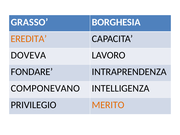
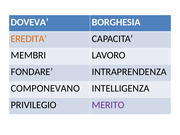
GRASSO: GRASSO -> DOVEVA (30, 22)
DOVEVA: DOVEVA -> MEMBRI (28, 55)
MERITO colour: orange -> purple (108, 105)
